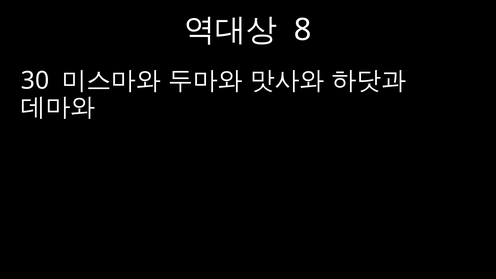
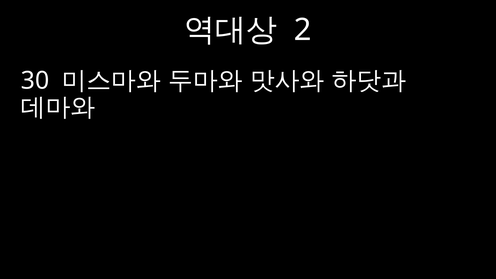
8: 8 -> 2 (303, 30)
